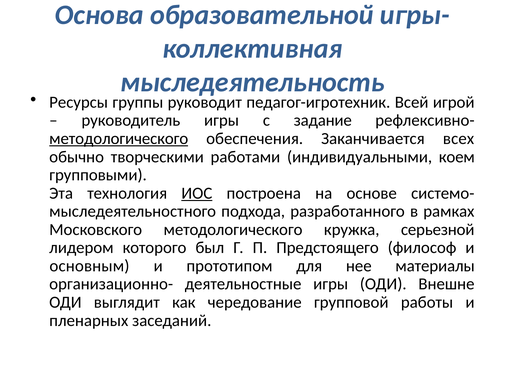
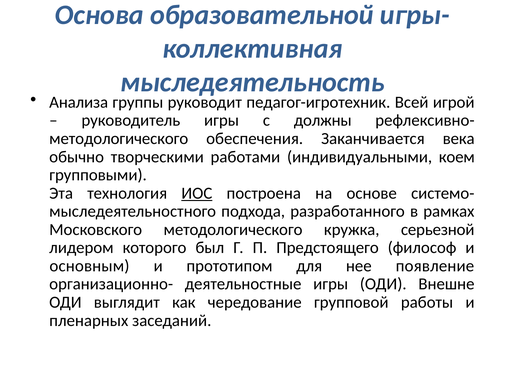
Ресурсы: Ресурсы -> Анализа (79, 102)
задание: задание -> должны (323, 120)
методологического underline: present -> none (119, 139)
всех: всех -> века (459, 139)
материалы: материалы -> появление (435, 266)
